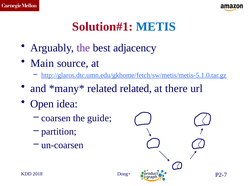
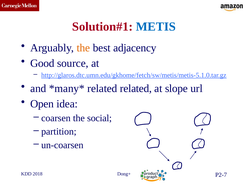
the colour: purple -> orange (83, 48)
Main: Main -> Good (42, 63)
there: there -> slope (176, 88)
guide: guide -> social (99, 118)
